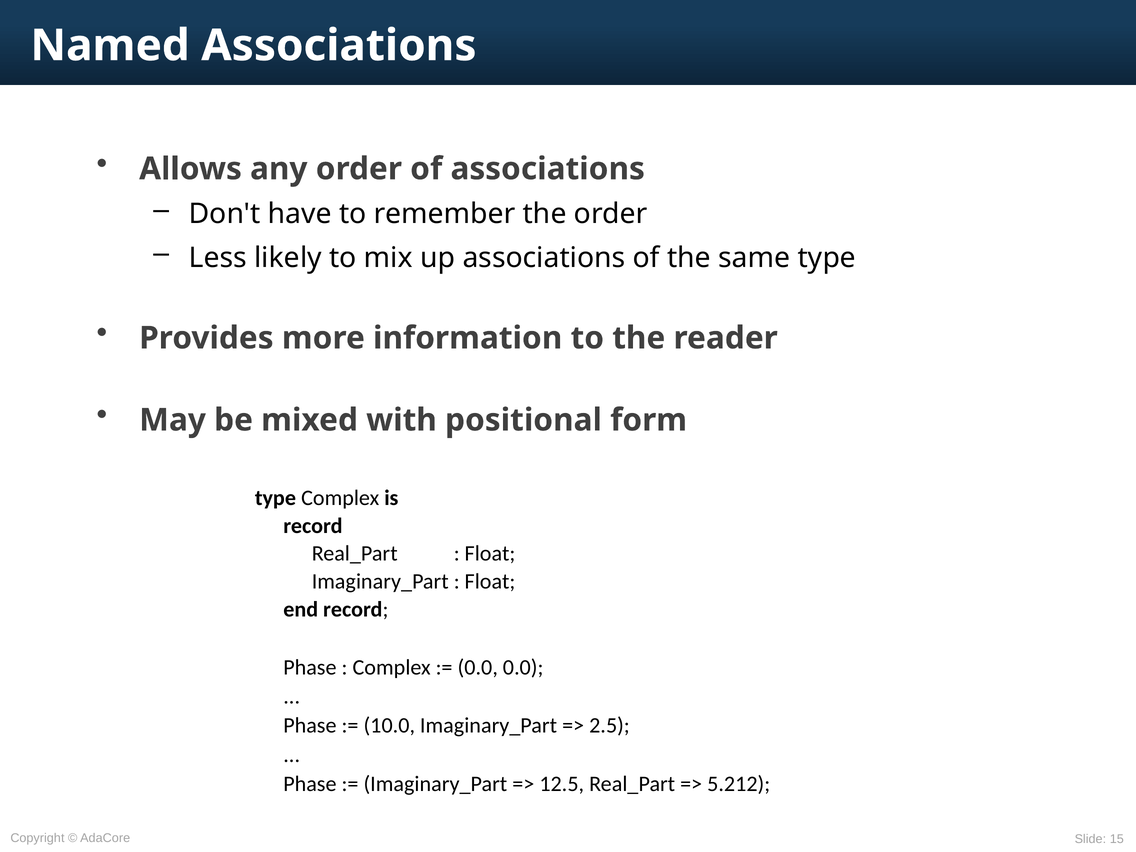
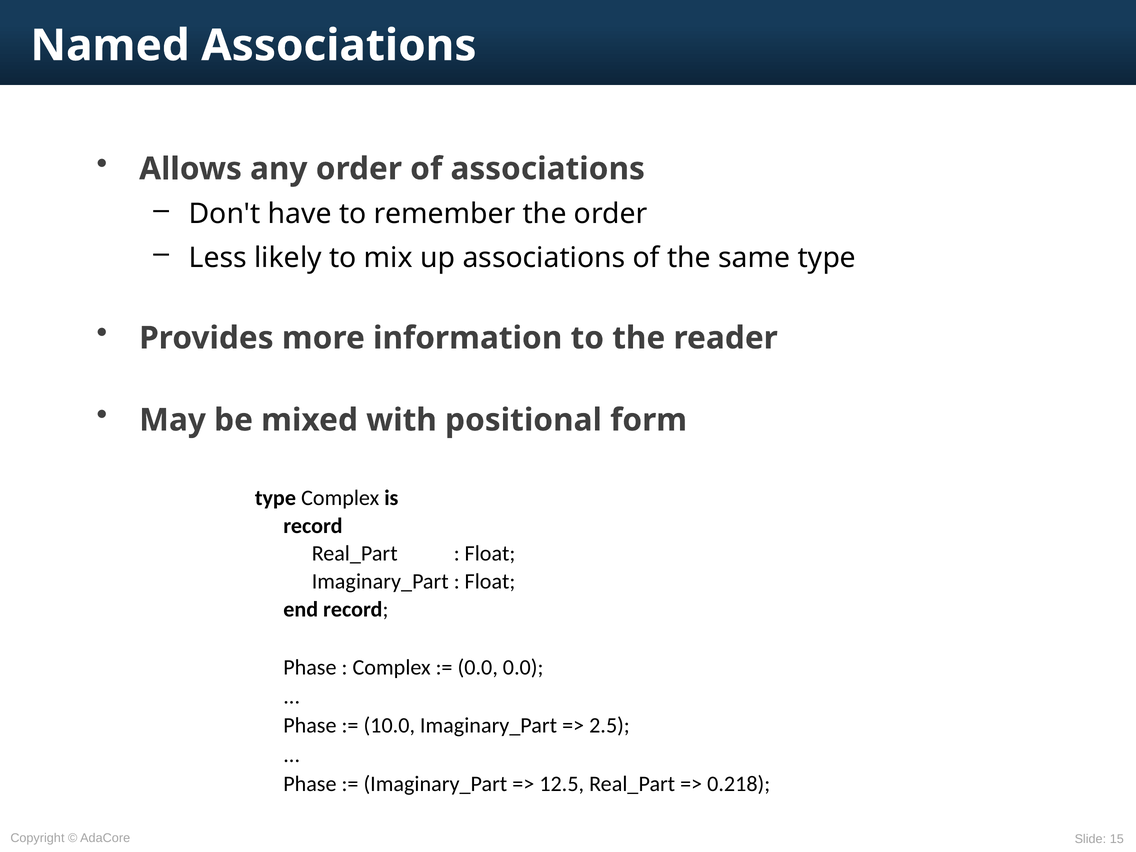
5.212: 5.212 -> 0.218 (739, 784)
